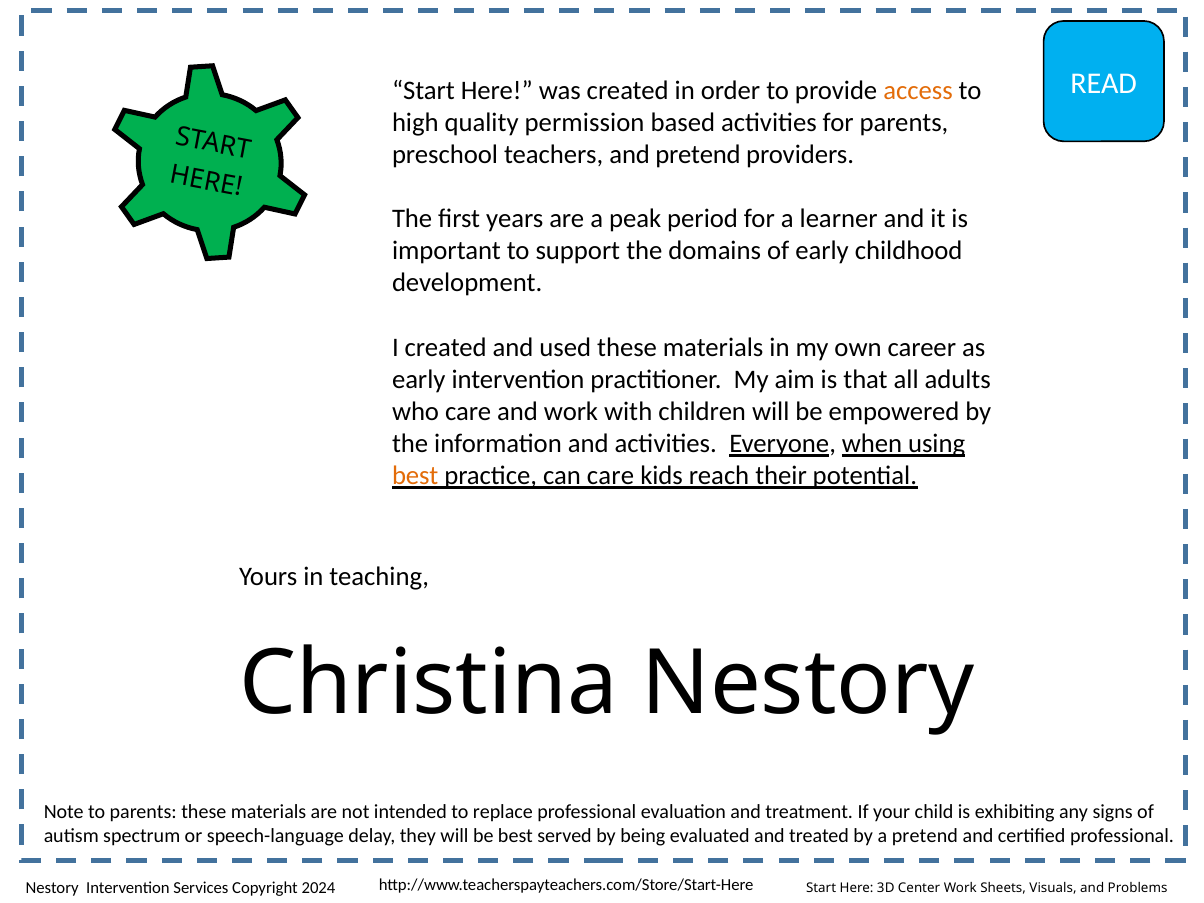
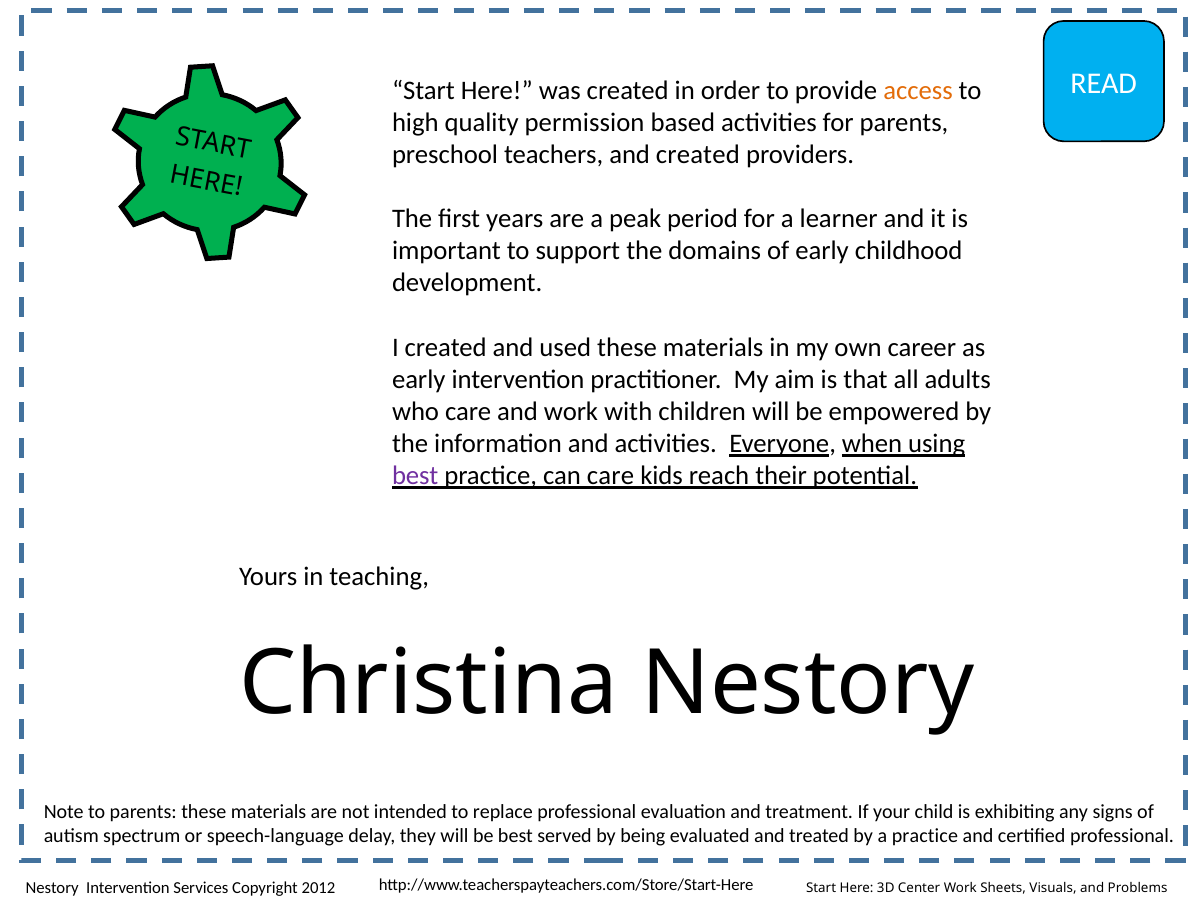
and pretend: pretend -> created (698, 155)
best colour: orange -> purple (415, 476)
a pretend: pretend -> practice (925, 836)
2024: 2024 -> 2012 (318, 888)
